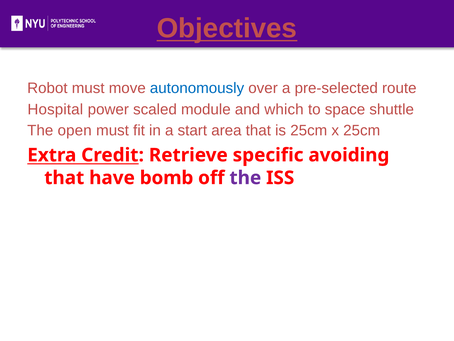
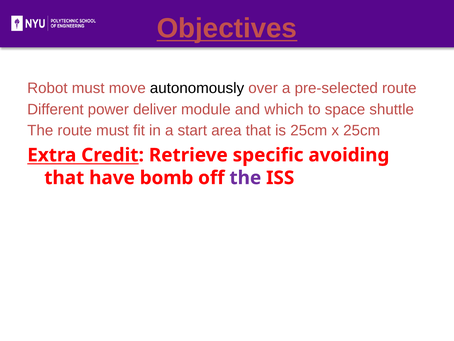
autonomously colour: blue -> black (197, 88)
Hospital: Hospital -> Different (55, 109)
scaled: scaled -> deliver (155, 109)
The open: open -> route (75, 130)
